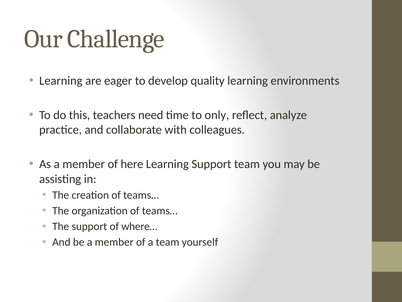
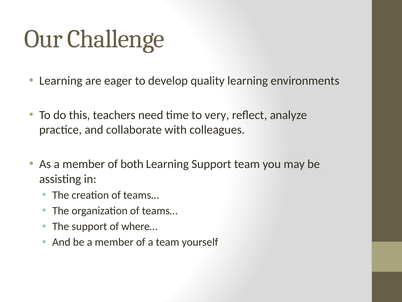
only: only -> very (217, 115)
here: here -> both (132, 164)
